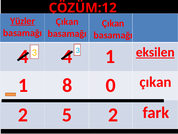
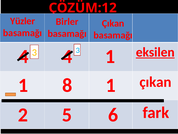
Yüzler underline: present -> none (23, 21)
Çıkan: Çıkan -> Birler (67, 22)
8 0: 0 -> 1 (111, 85)
5 2: 2 -> 6 (113, 115)
